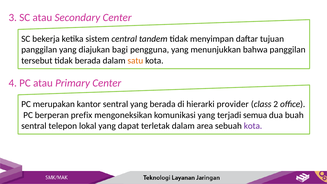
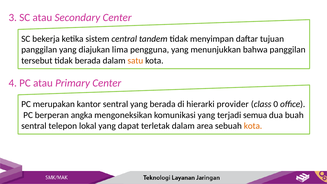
bagi: bagi -> lima (120, 50)
2: 2 -> 0 (276, 104)
prefix: prefix -> angka (82, 115)
kota colour: purple -> orange (253, 126)
